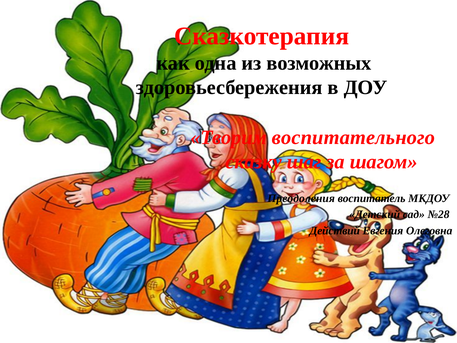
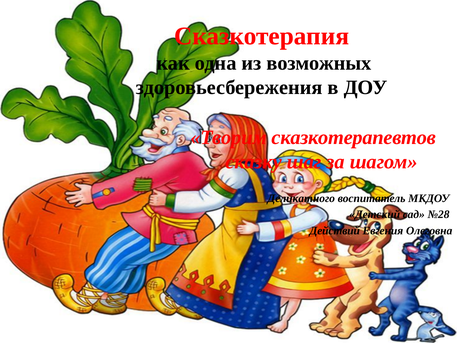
воспитательного: воспитательного -> сказкотерапевтов (354, 137)
Преодоления: Преодоления -> Деликатного (301, 198)
